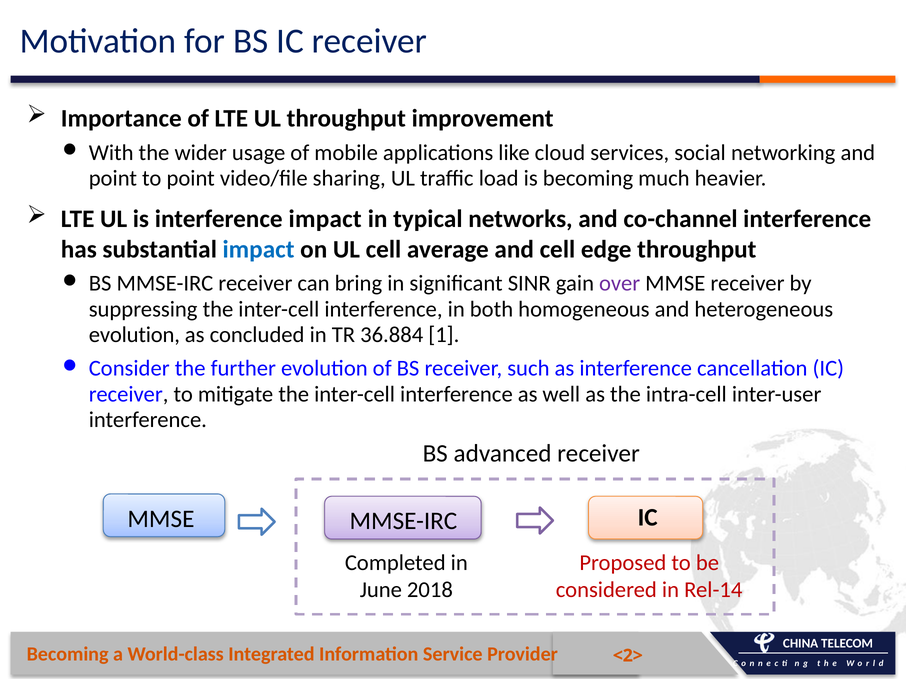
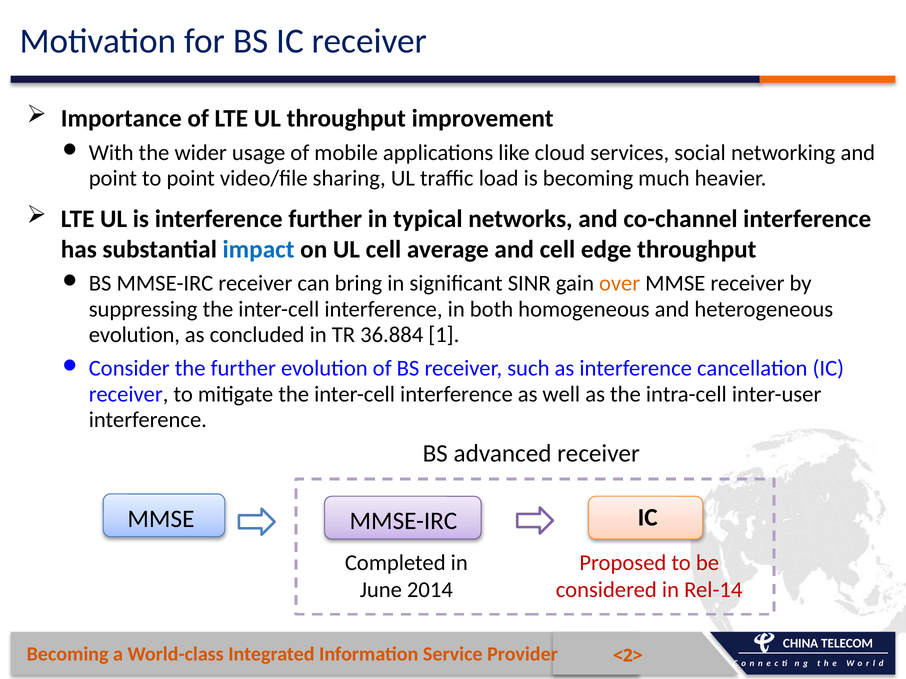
interference impact: impact -> further (325, 219)
over colour: purple -> orange (620, 284)
2018: 2018 -> 2014 (430, 590)
